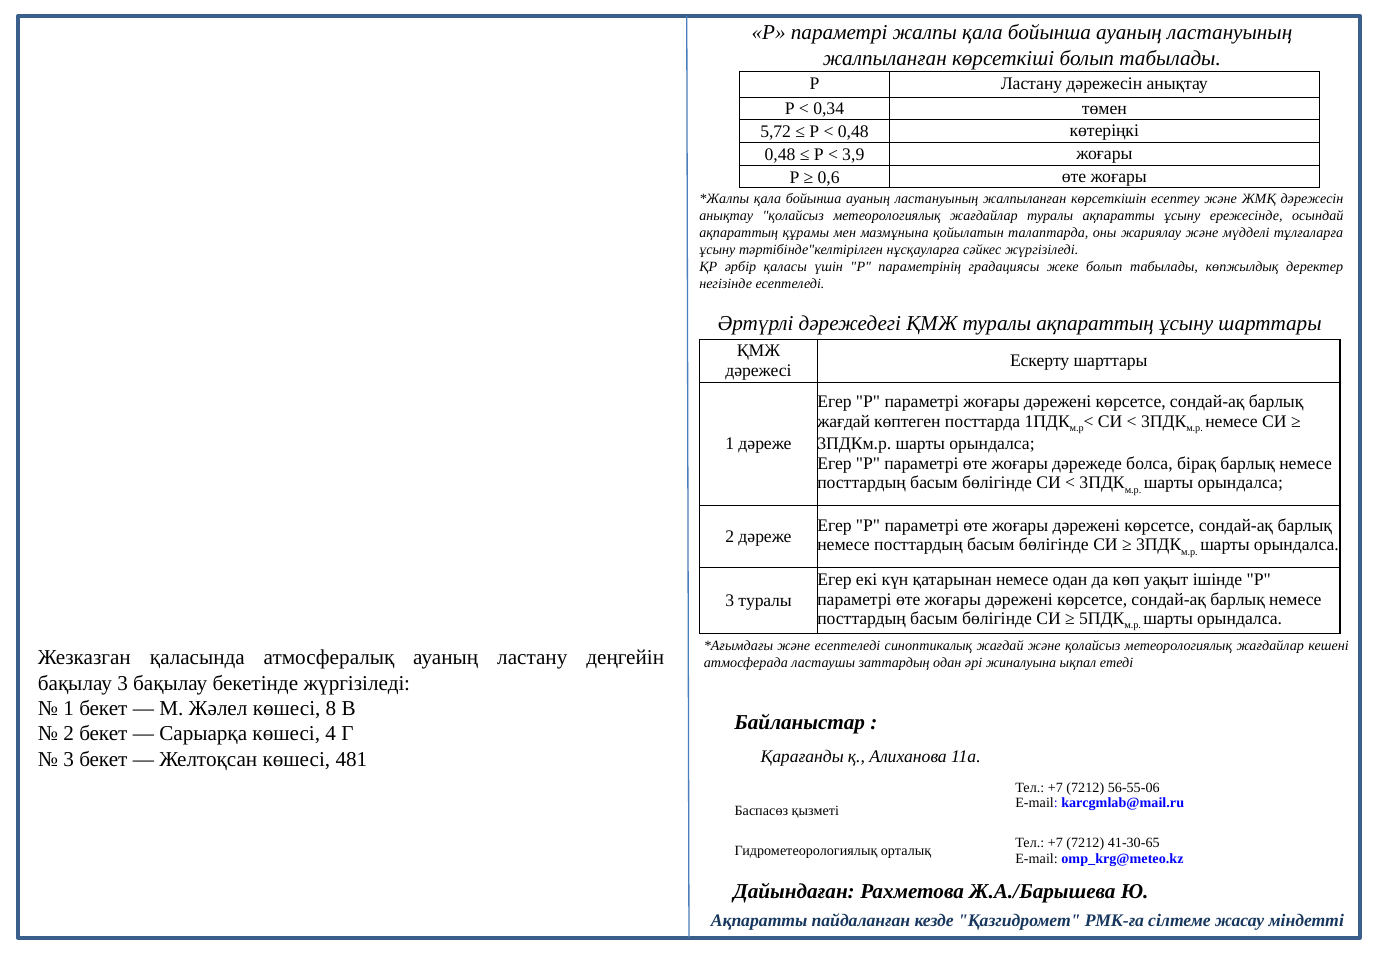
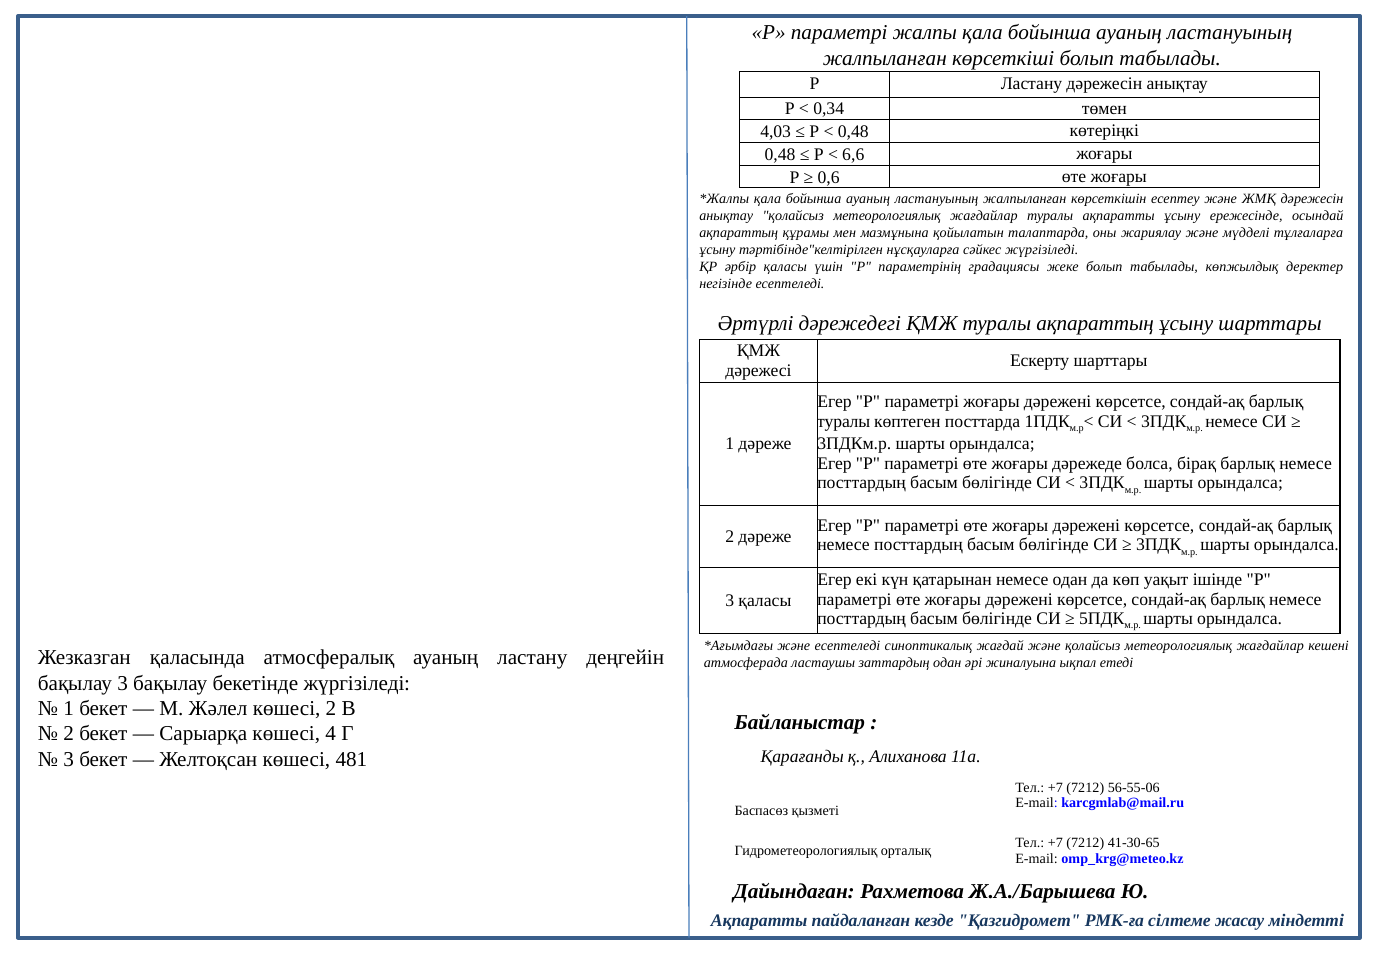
5,72: 5,72 -> 4,03 (776, 132)
3,9: 3,9 -> 6,6 (853, 155)
жағдай: жағдай -> туралы (844, 421)
3 туралы: туралы -> қаласы (765, 601)
көшесі 8: 8 -> 2 (331, 709)
